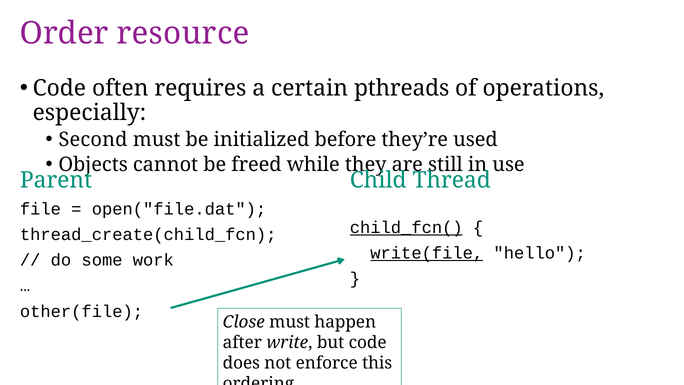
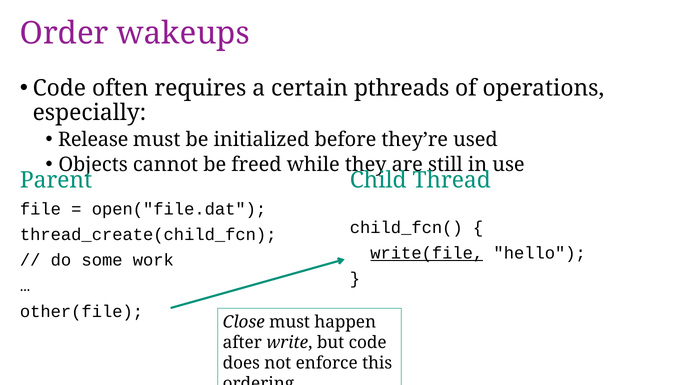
resource: resource -> wakeups (183, 33)
Second: Second -> Release (93, 139)
child_fcn( underline: present -> none (406, 227)
